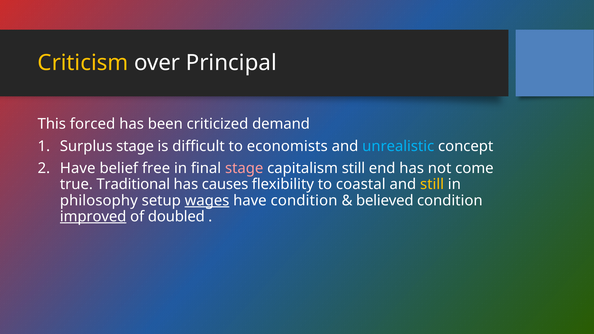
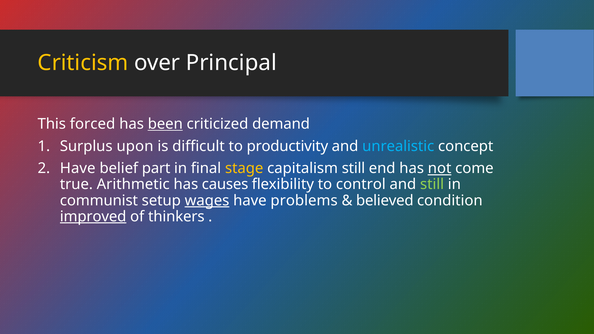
been underline: none -> present (165, 124)
Surplus stage: stage -> upon (135, 146)
economists: economists -> productivity (287, 146)
free: free -> part (156, 168)
stage colour: pink -> yellow (244, 168)
not underline: none -> present (440, 168)
Traditional: Traditional -> Arithmetic (133, 184)
coastal: coastal -> control (361, 184)
still colour: yellow -> light green (432, 184)
philosophy: philosophy -> communist (99, 201)
have condition: condition -> problems (304, 201)
doubled: doubled -> thinkers (176, 217)
